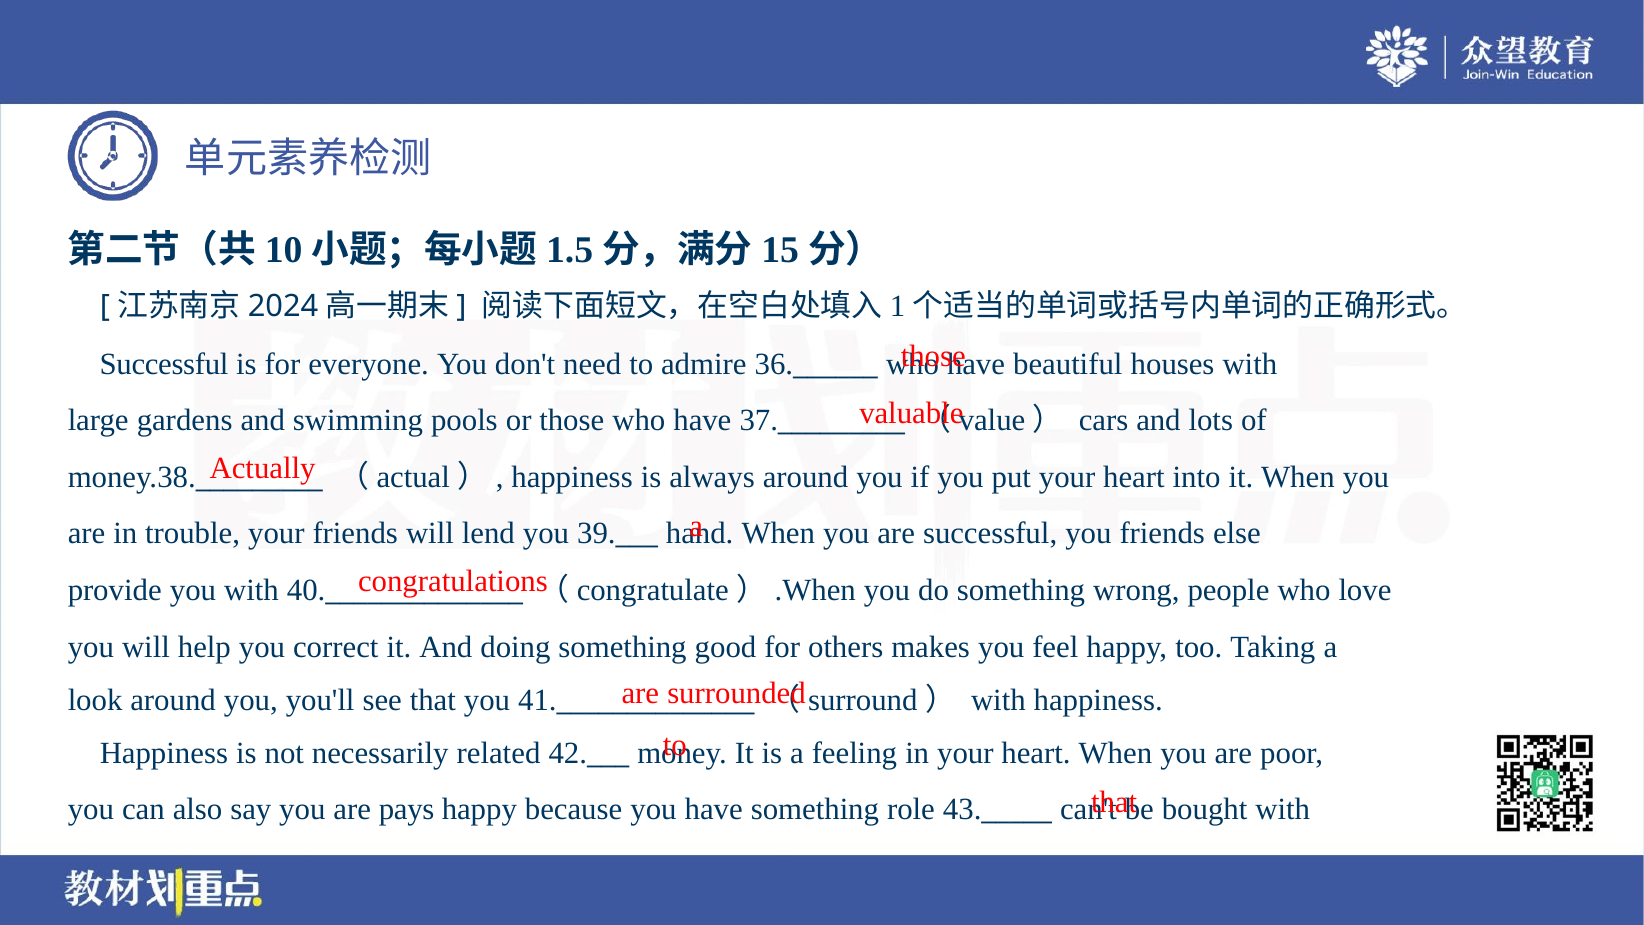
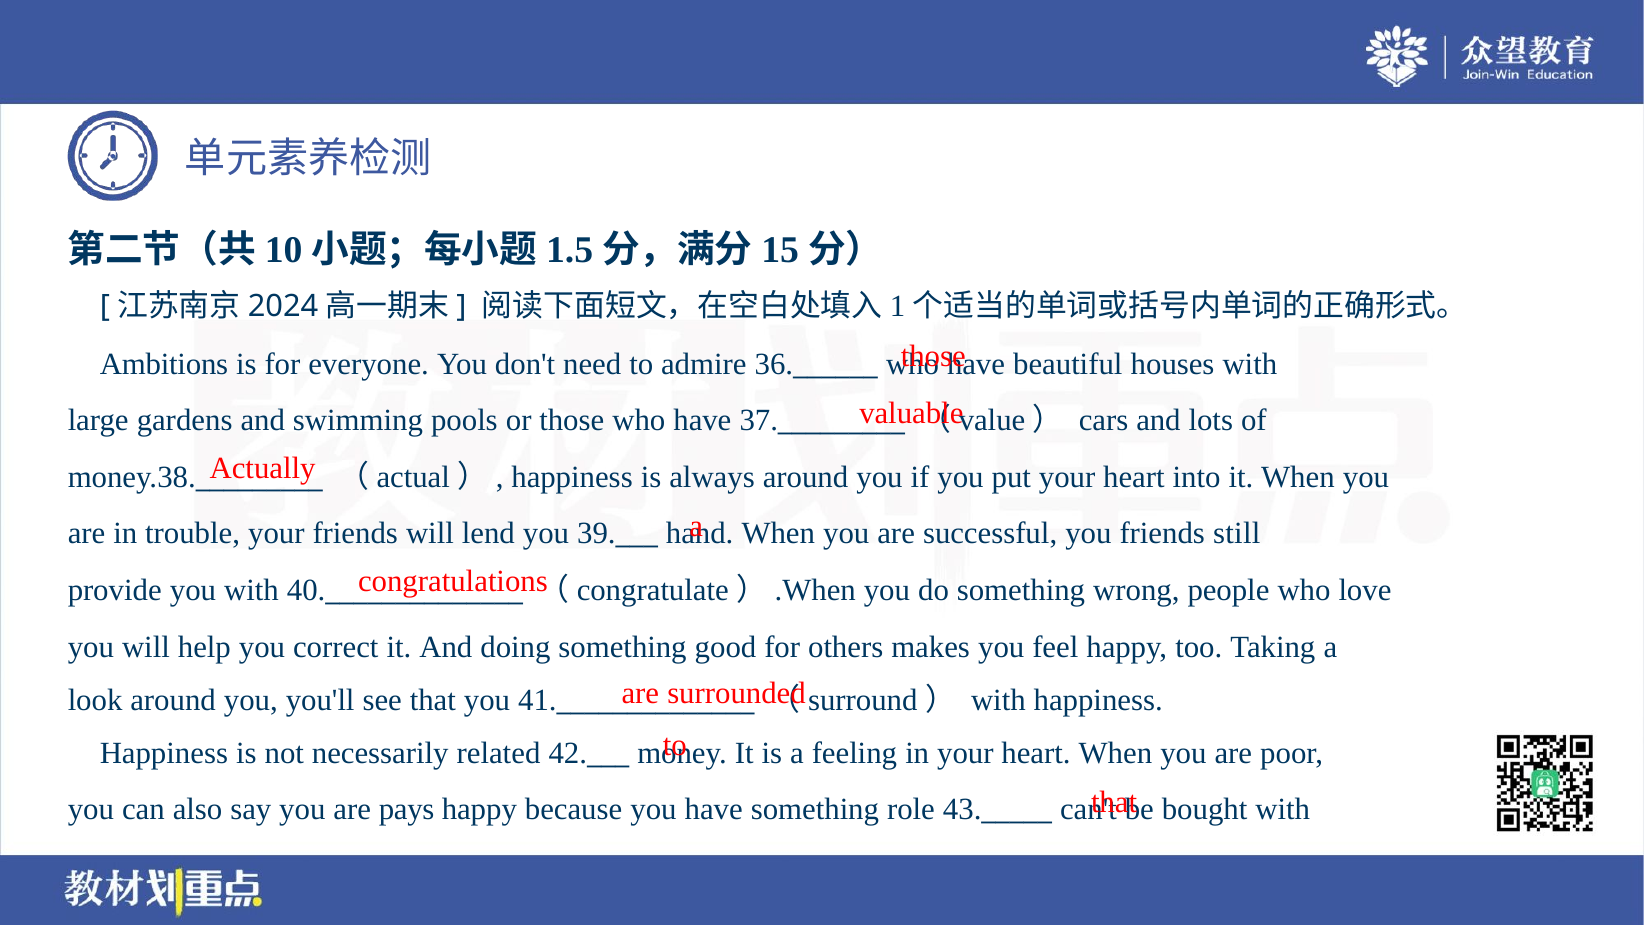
Successful: Successful -> Ambitions (164, 364)
else: else -> still (1237, 534)
